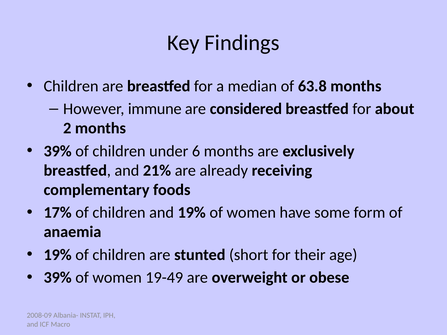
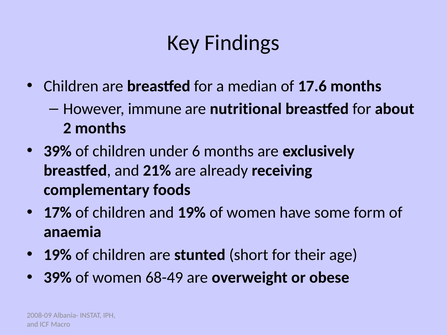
63.8: 63.8 -> 17.6 (312, 86)
considered: considered -> nutritional (246, 109)
19-49: 19-49 -> 68-49 (164, 278)
